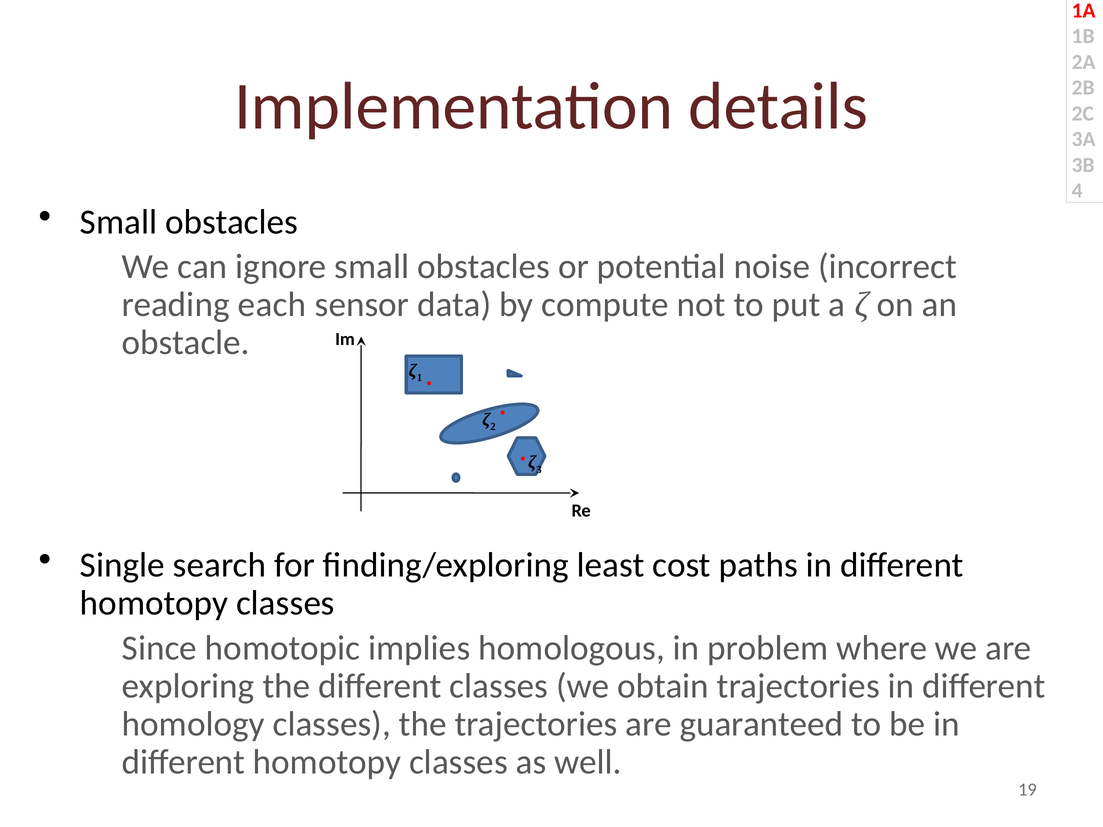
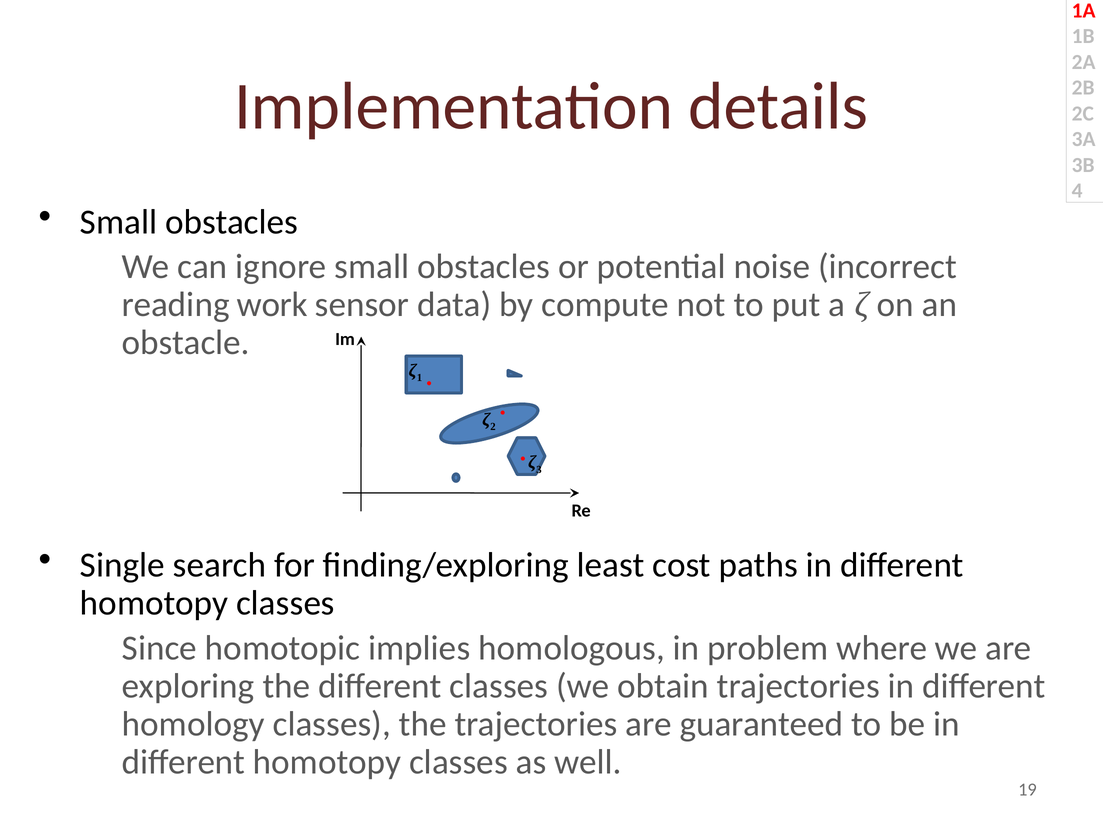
each: each -> work (272, 305)
